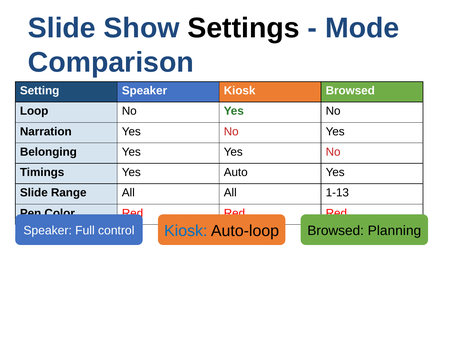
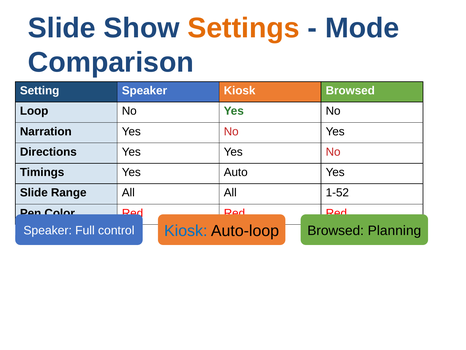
Settings colour: black -> orange (244, 28)
Belonging: Belonging -> Directions (48, 152)
1-13: 1-13 -> 1-52 (337, 192)
